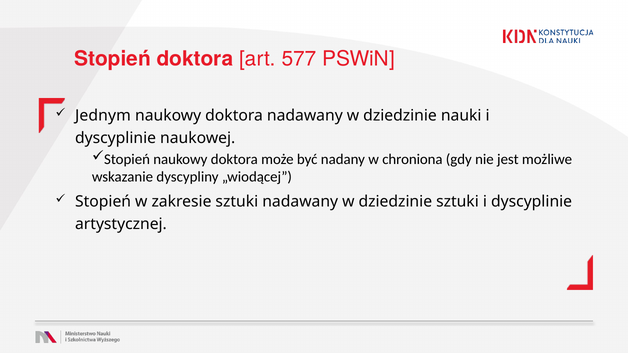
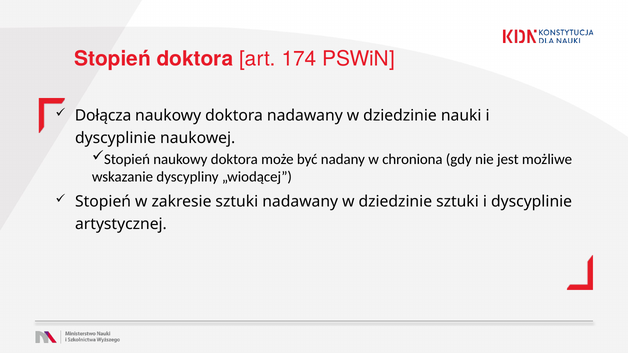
577: 577 -> 174 (299, 59)
Jednym: Jednym -> Dołącza (103, 116)
